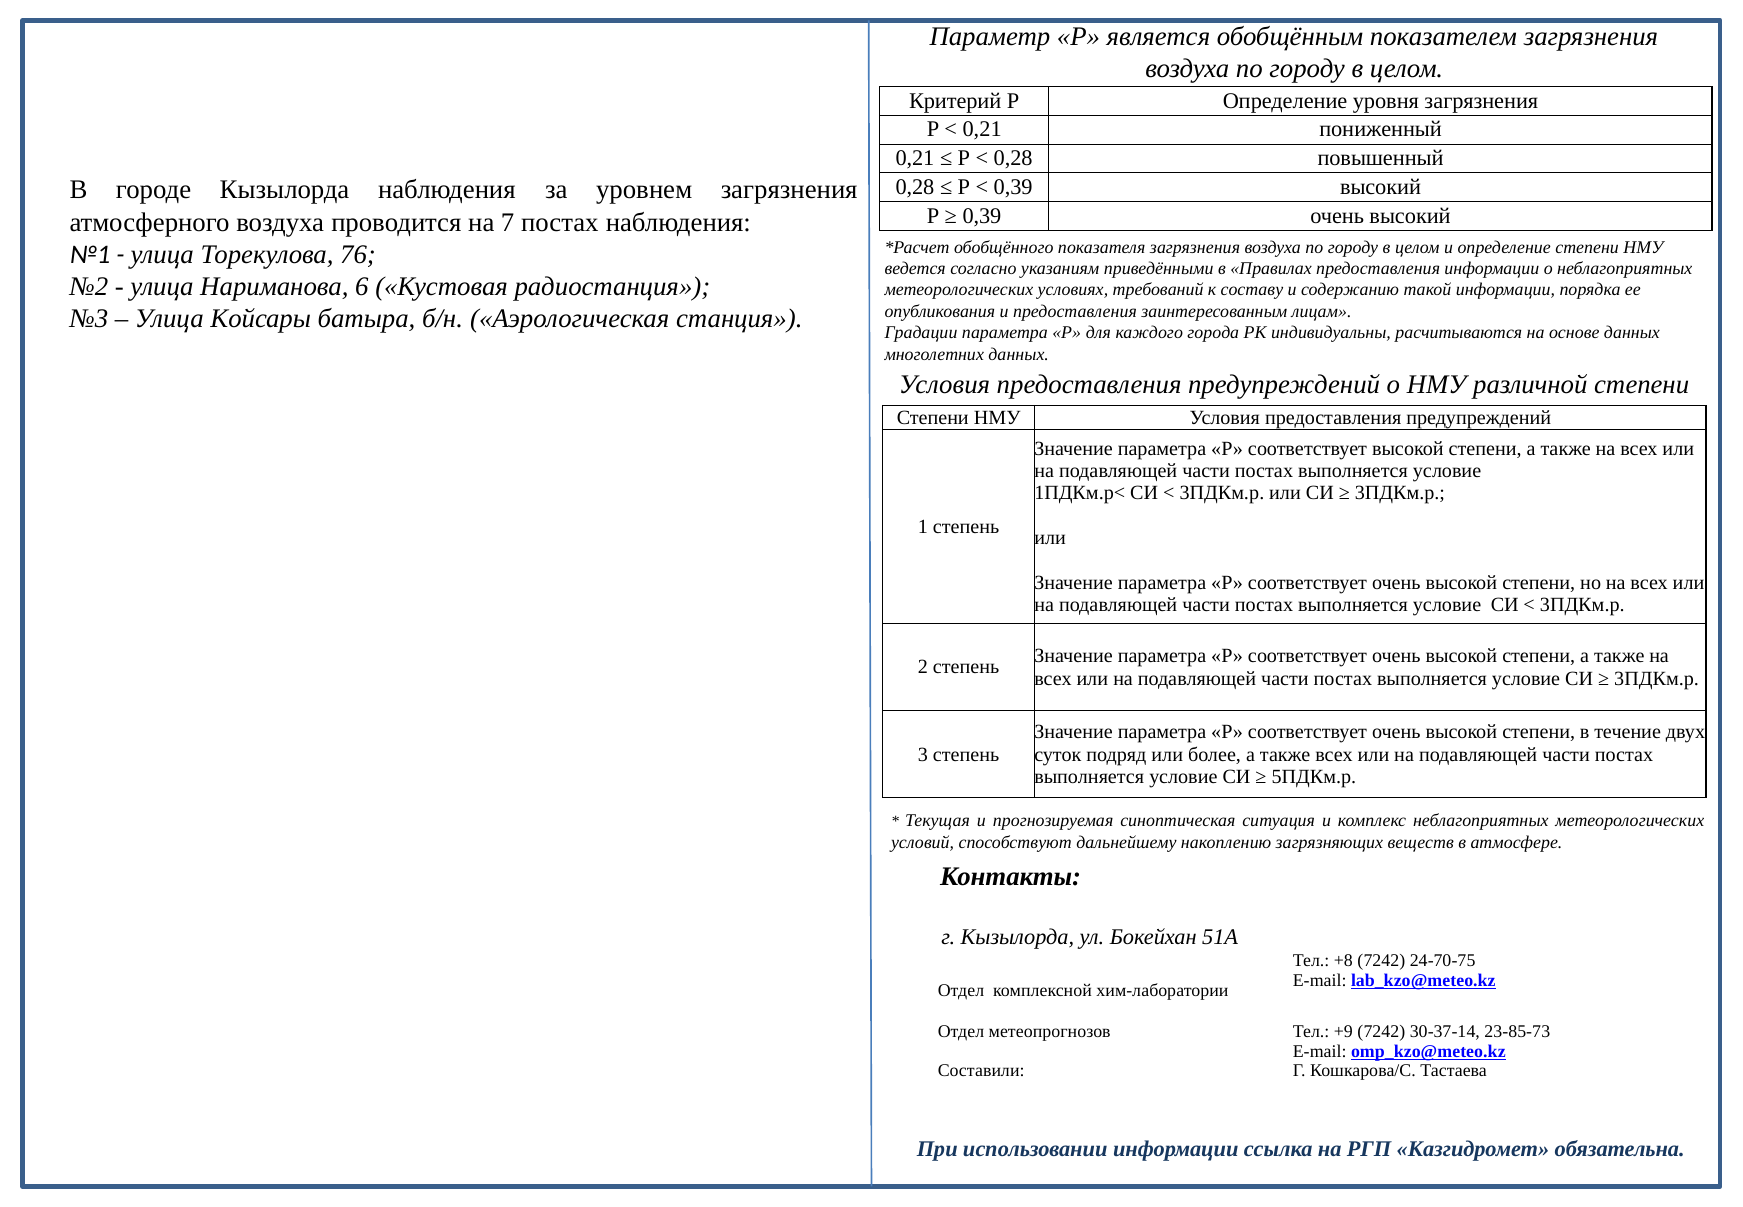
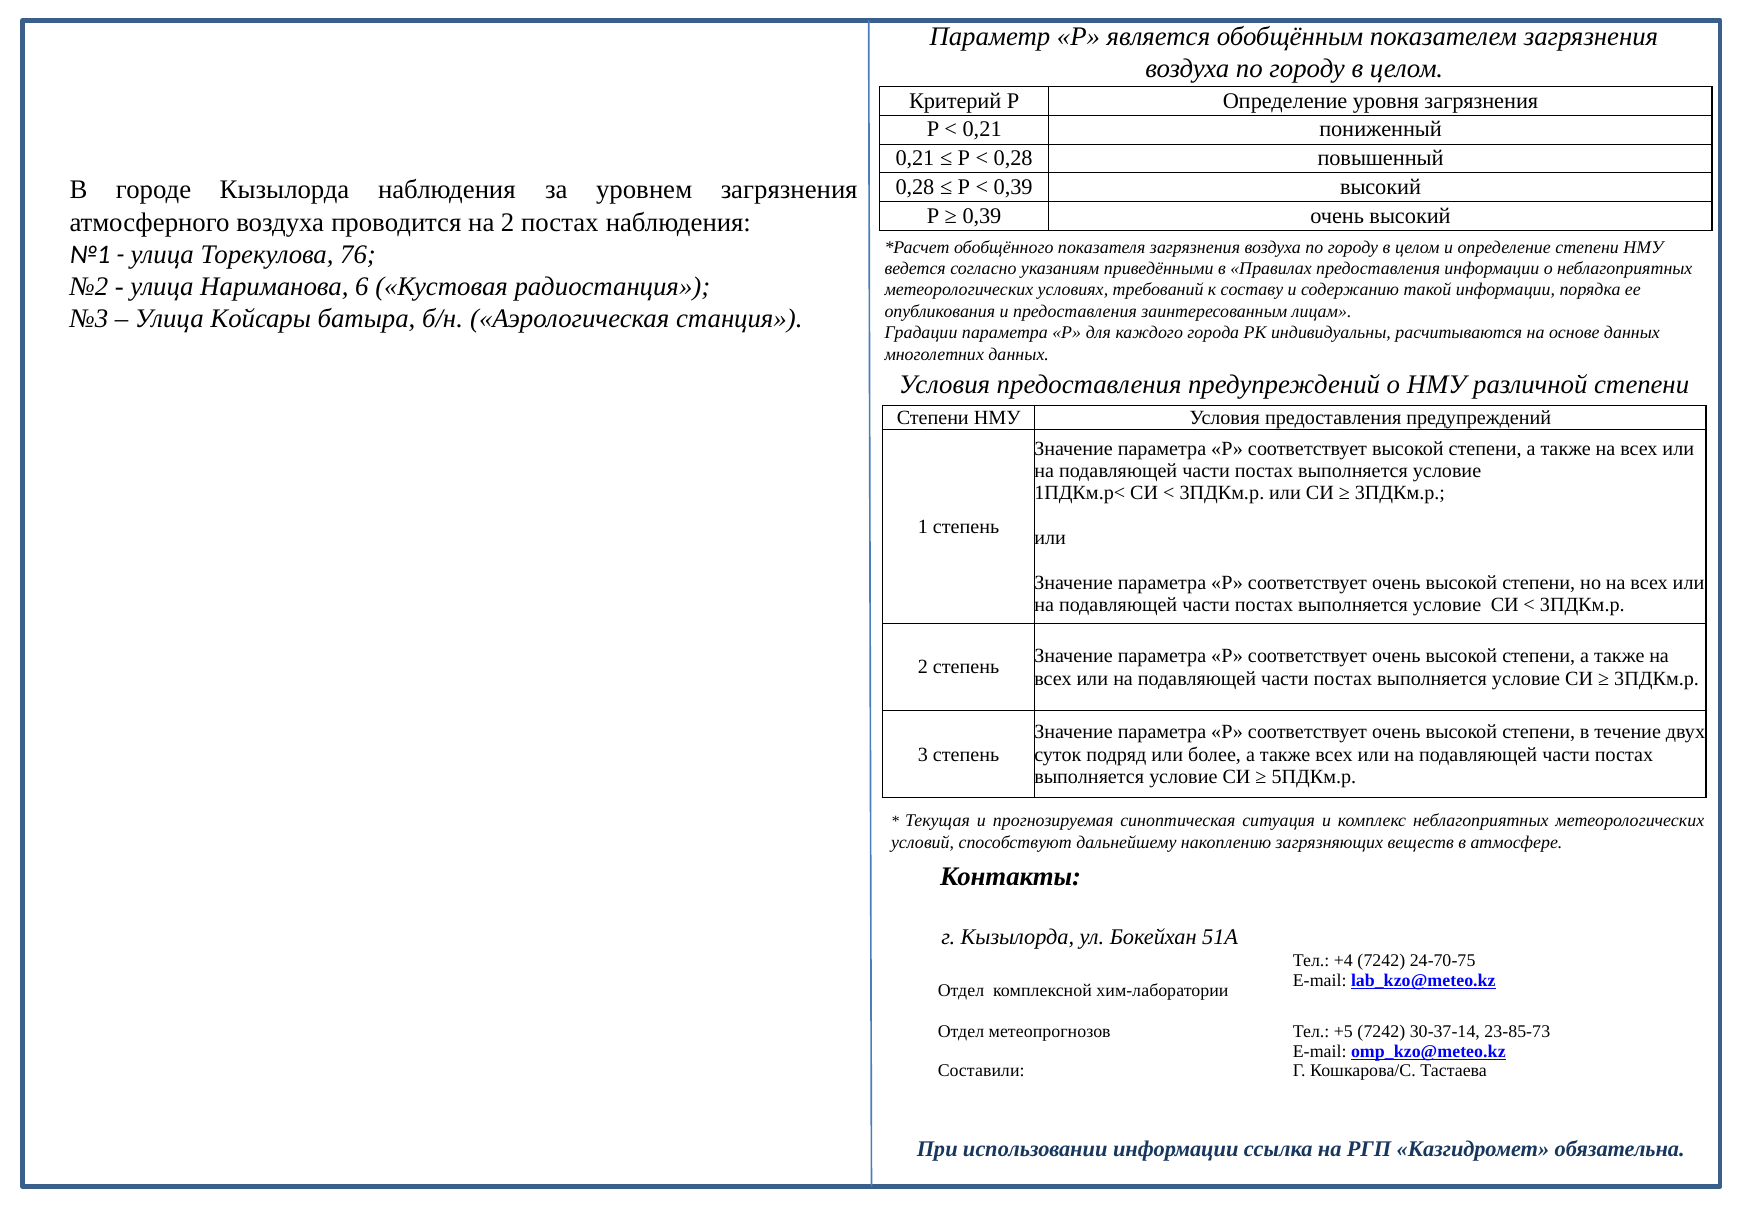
на 7: 7 -> 2 (508, 222)
+8: +8 -> +4 (1343, 961)
+9: +9 -> +5 (1343, 1031)
